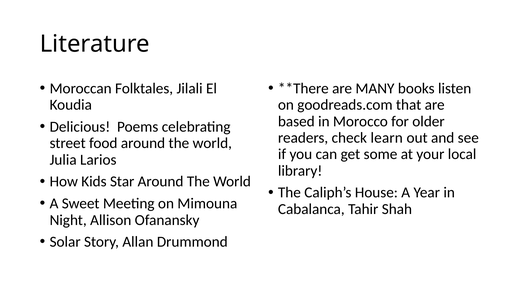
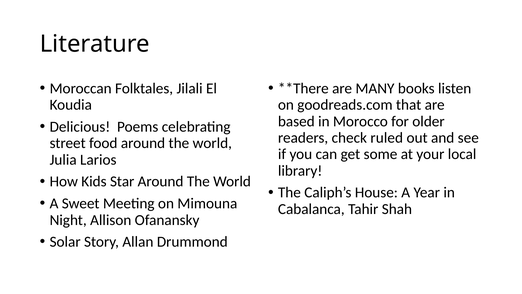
learn: learn -> ruled (387, 138)
